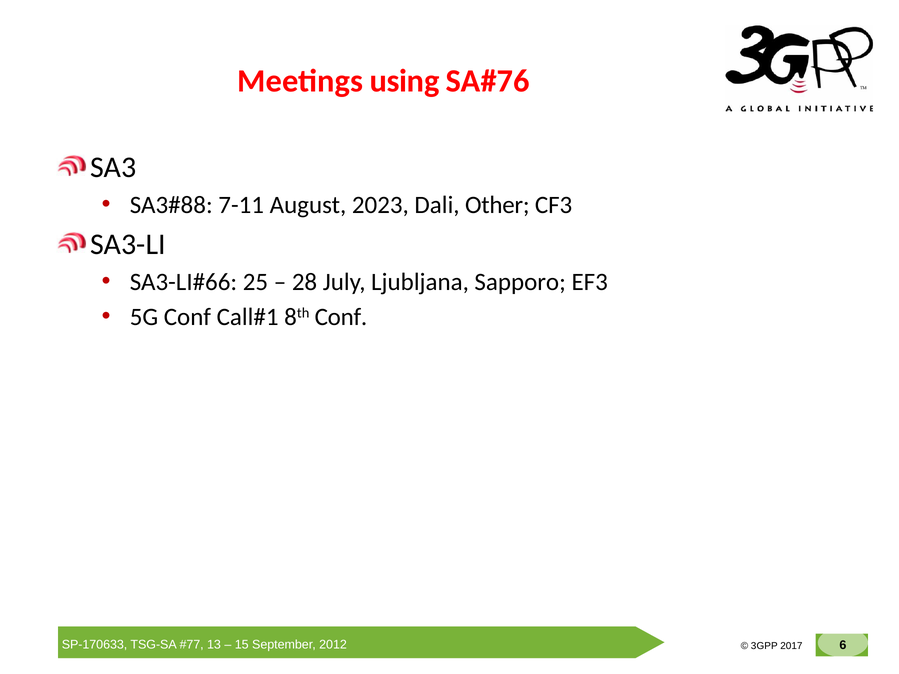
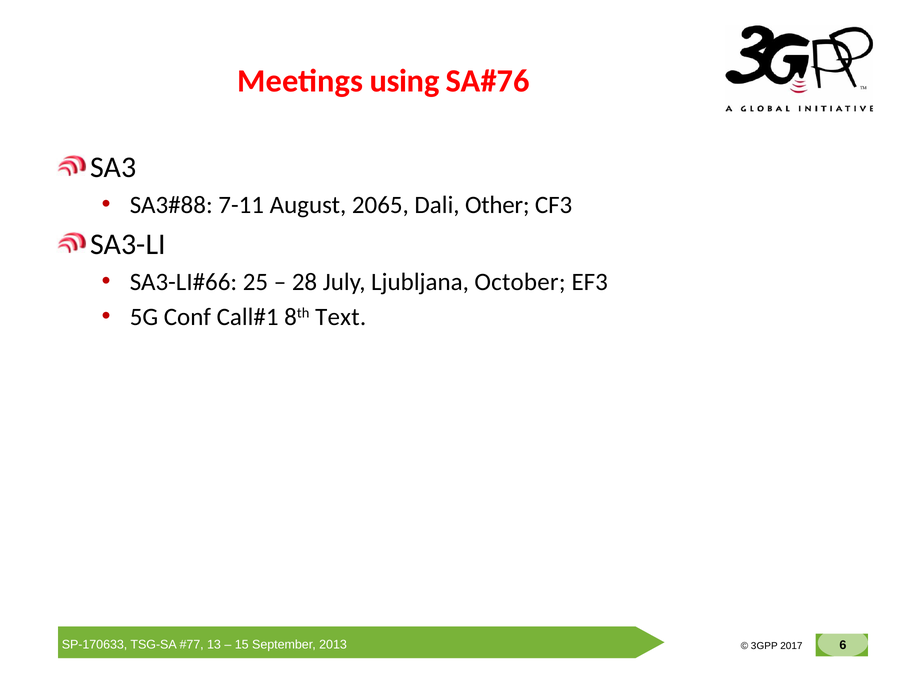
2023: 2023 -> 2065 (380, 205)
Sapporo: Sapporo -> October (520, 282)
8th Conf: Conf -> Text (341, 317)
2012: 2012 -> 2013 (333, 645)
